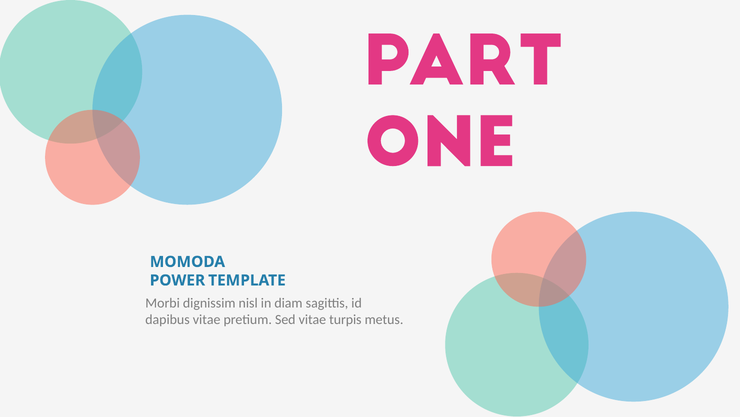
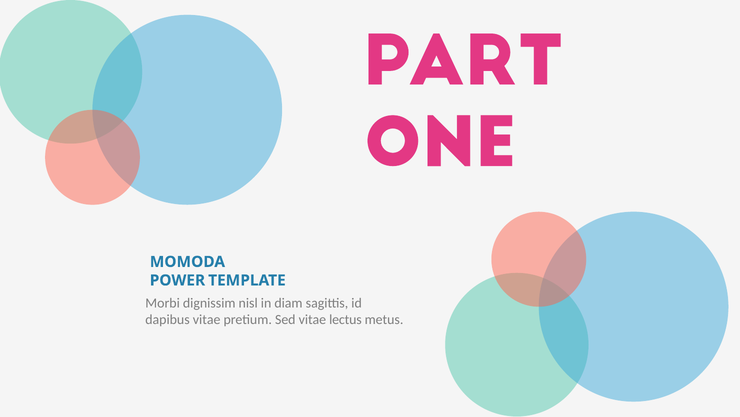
turpis: turpis -> lectus (345, 319)
